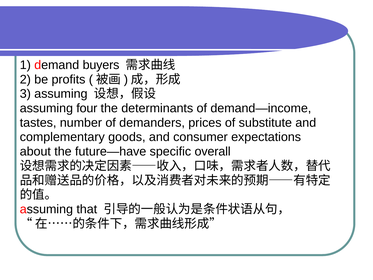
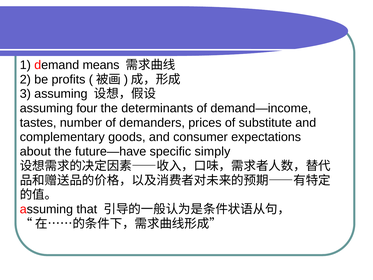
buyers: buyers -> means (101, 65)
overall: overall -> simply (212, 151)
